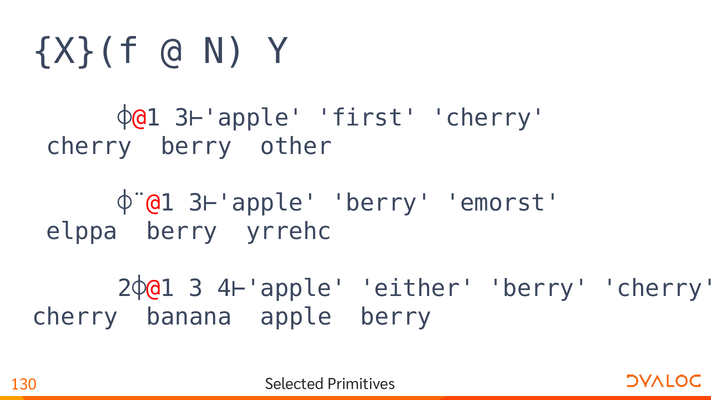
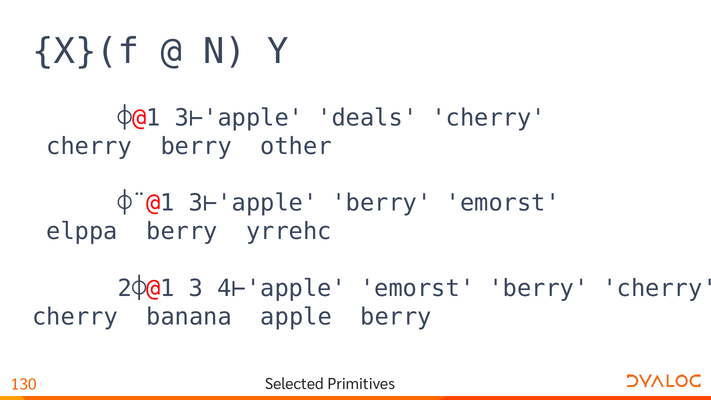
first: first -> deals (367, 118)
4⊢'apple either: either -> emorst (417, 288)
